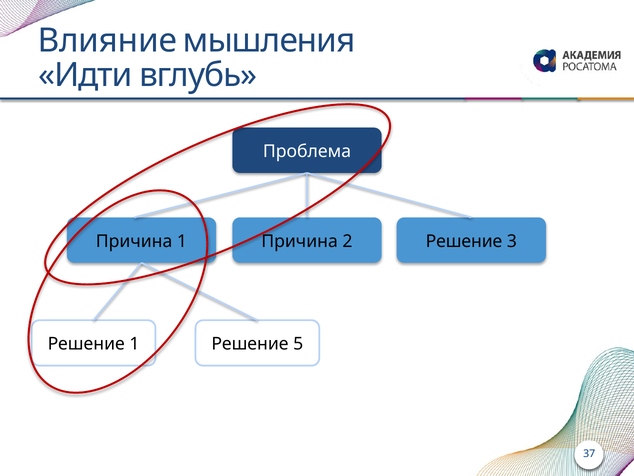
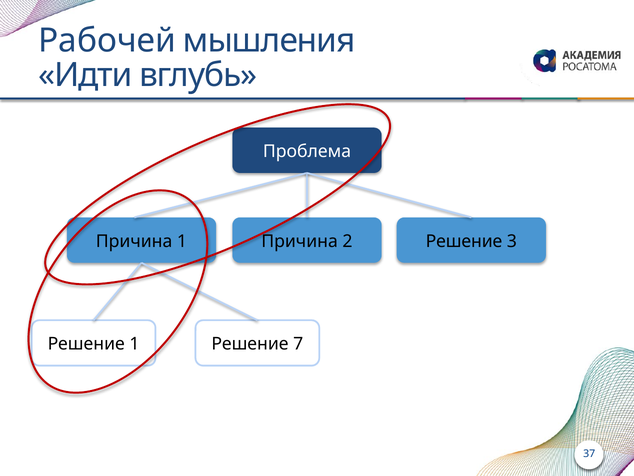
Влияние: Влияние -> Рабочей (107, 41)
5: 5 -> 7 (298, 344)
